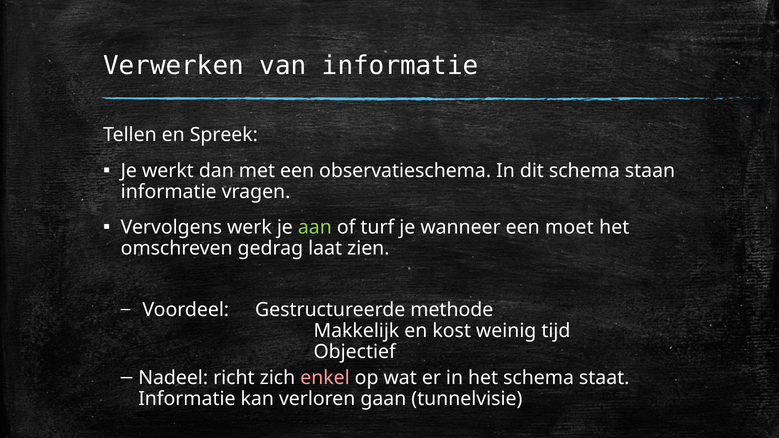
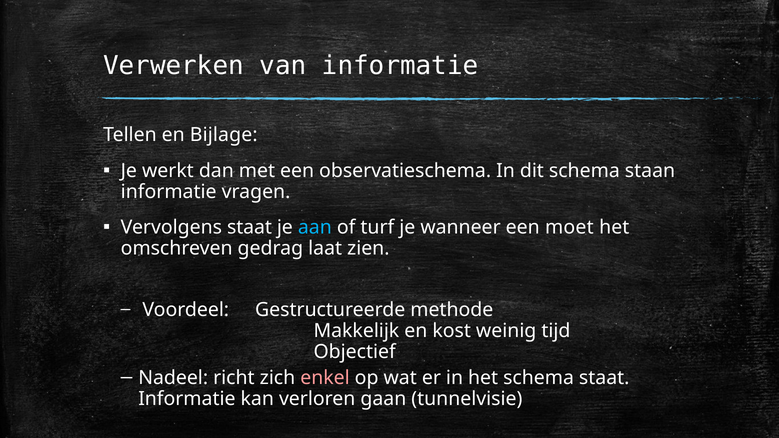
Spreek: Spreek -> Bijlage (224, 135)
Vervolgens werk: werk -> staat (249, 227)
aan colour: light green -> light blue (315, 227)
